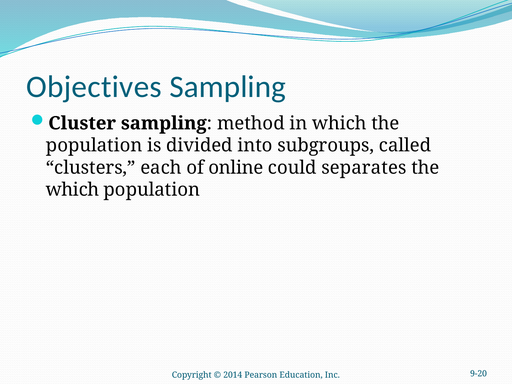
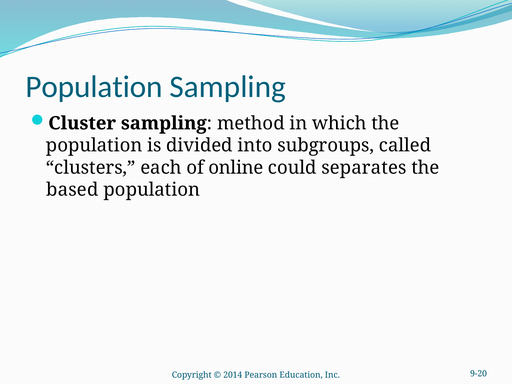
Objectives: Objectives -> Population (94, 87)
which: which -> based (72, 190)
